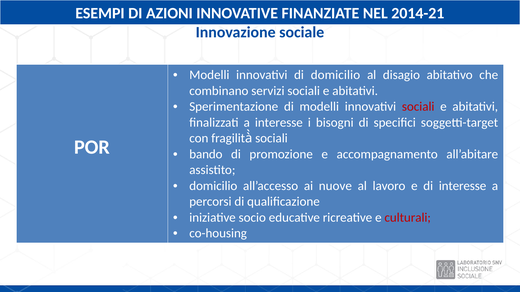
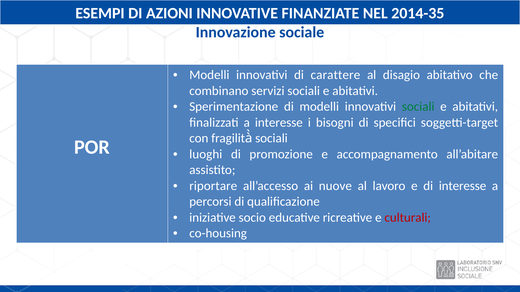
2014-21: 2014-21 -> 2014-35 (418, 13)
di domicilio: domicilio -> carattere (335, 75)
sociali colour: red -> green (418, 107)
bando: bando -> luoghi (206, 154)
domicilio: domicilio -> riportare (213, 186)
